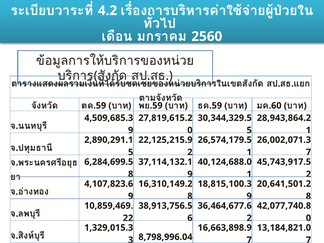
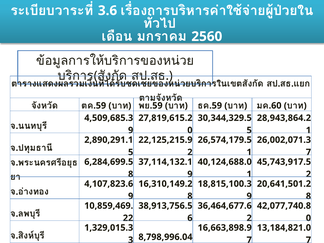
4.2: 4.2 -> 3.6 (108, 11)
